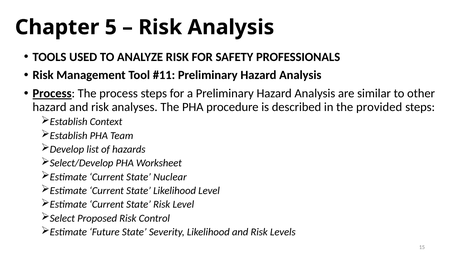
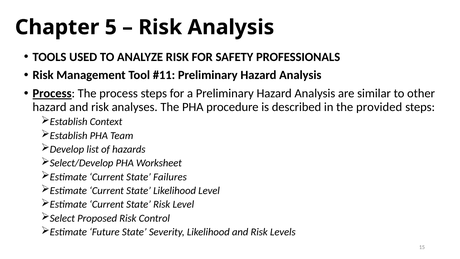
Nuclear: Nuclear -> Failures (170, 177)
